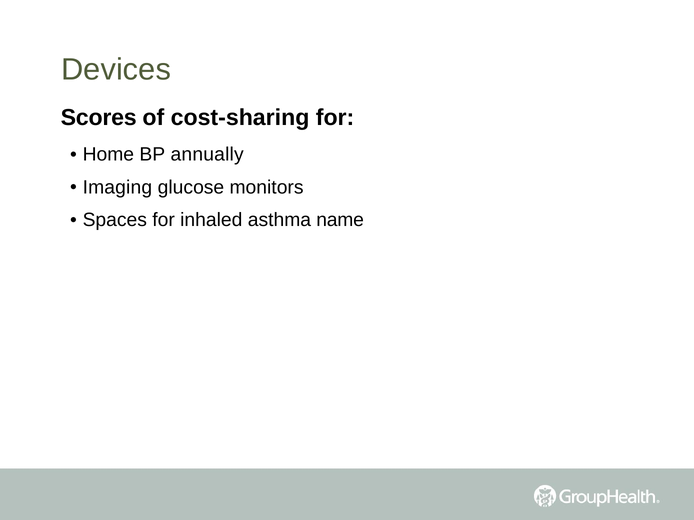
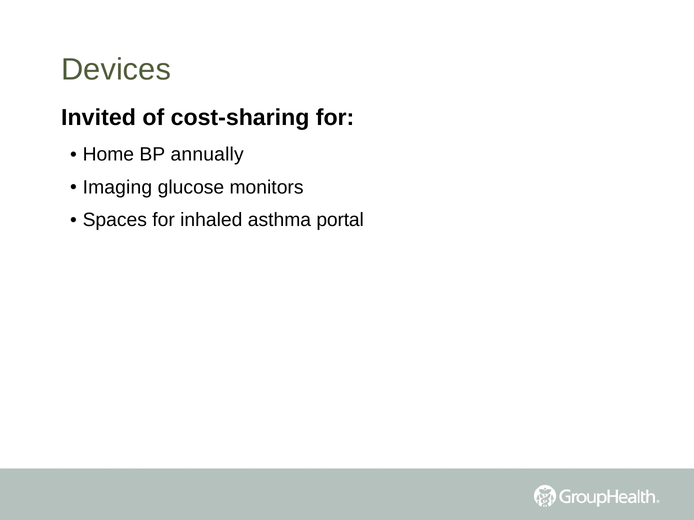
Scores: Scores -> Invited (99, 118)
name: name -> portal (340, 220)
